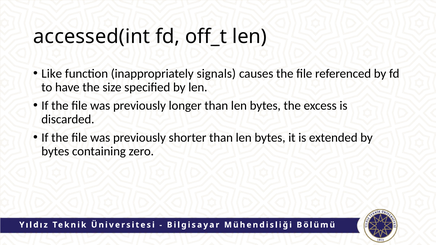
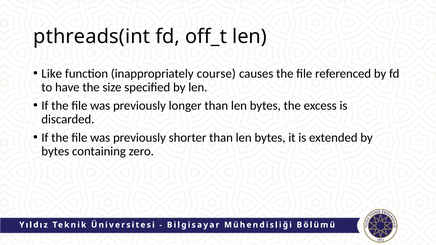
accessed(int: accessed(int -> pthreads(int (92, 37)
signals: signals -> course (216, 74)
